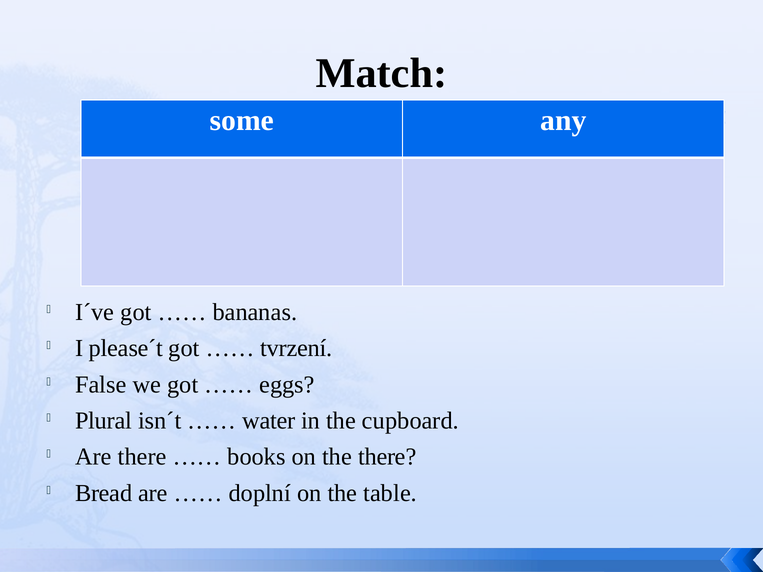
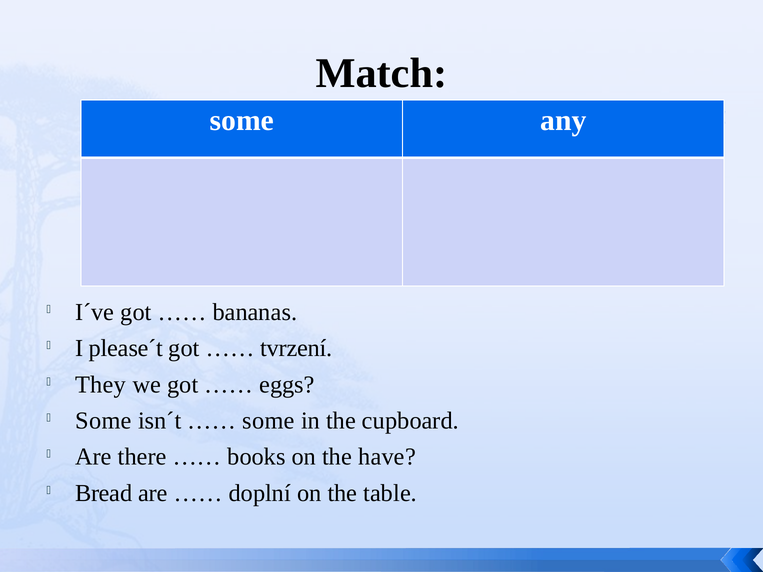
False: False -> They (101, 385)
Plural: Plural -> Some (103, 421)
water: water -> some (269, 421)
the there: there -> have (387, 457)
